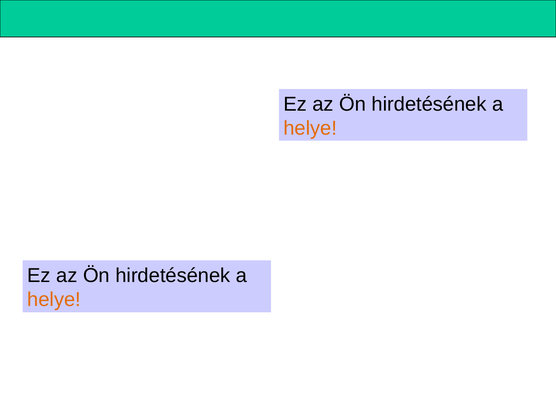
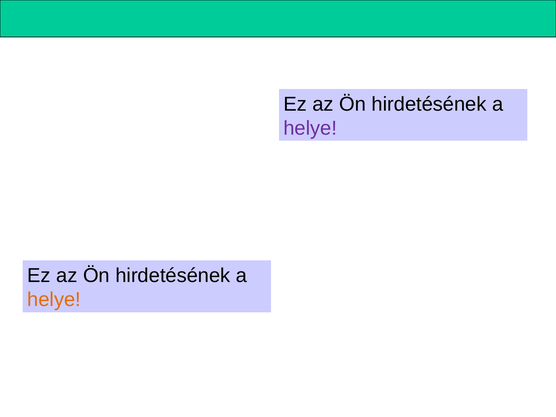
helye colour: orange -> purple (310, 128)
